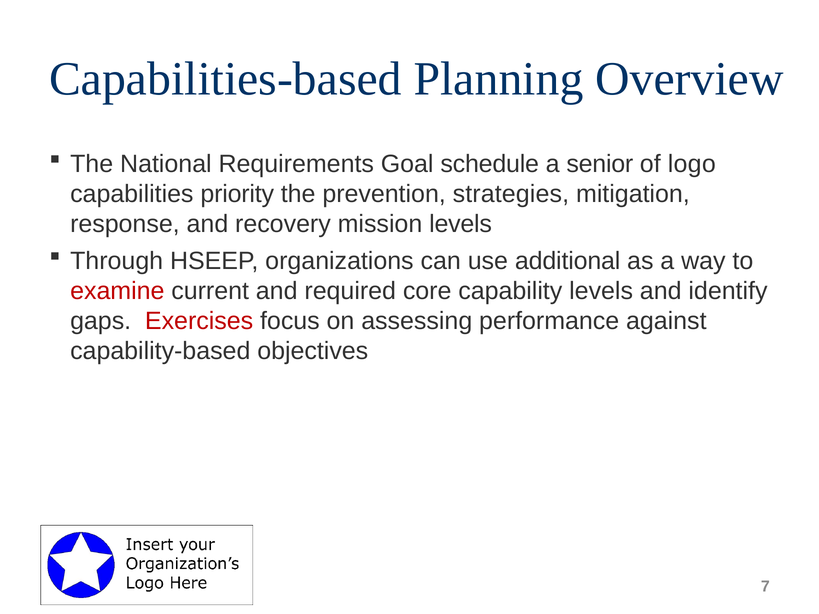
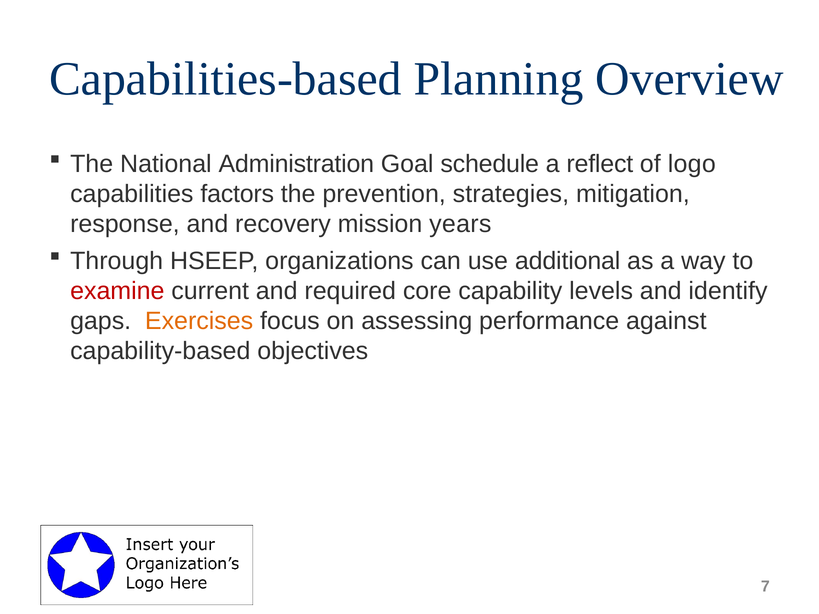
Requirements: Requirements -> Administration (296, 164)
senior: senior -> reflect (600, 164)
priority: priority -> factors (237, 194)
mission levels: levels -> years (460, 224)
Exercises colour: red -> orange (199, 321)
